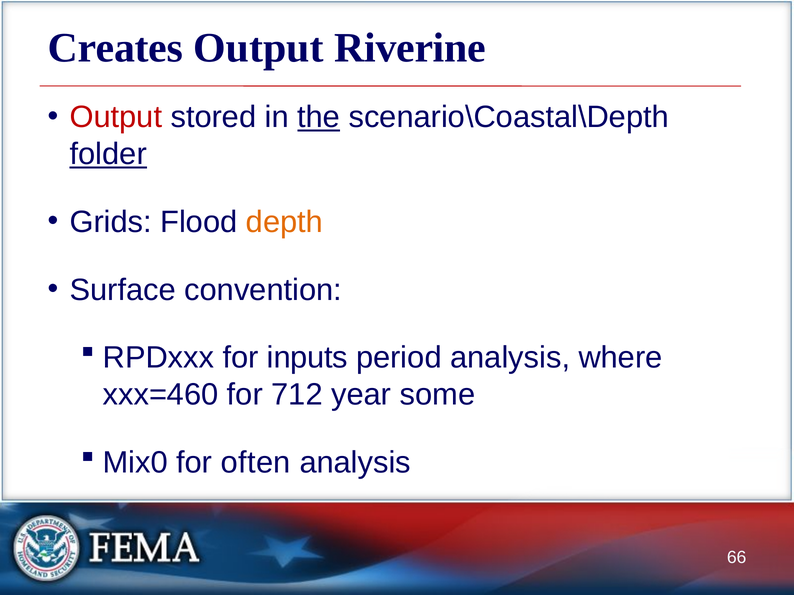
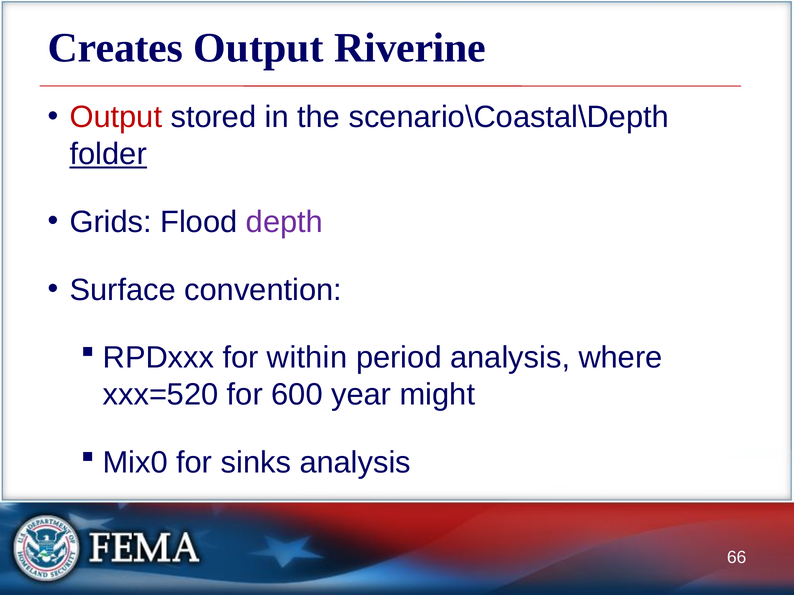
the underline: present -> none (319, 117)
depth colour: orange -> purple (285, 222)
inputs: inputs -> within (307, 358)
xxx=460: xxx=460 -> xxx=520 (161, 395)
712: 712 -> 600 (297, 395)
some: some -> might (437, 395)
often: often -> sinks (256, 463)
